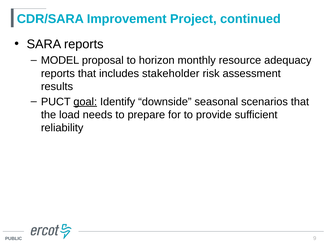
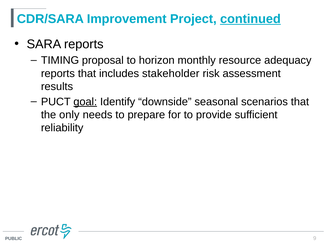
continued underline: none -> present (250, 19)
MODEL: MODEL -> TIMING (60, 60)
load: load -> only (69, 115)
